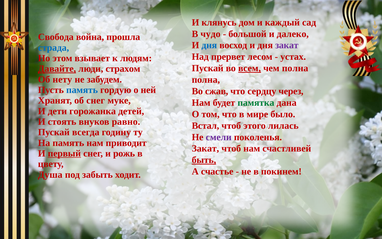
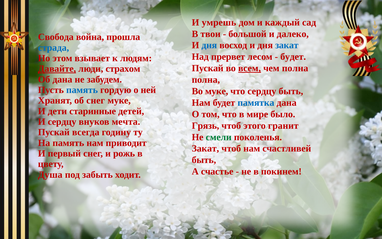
клянусь: клянусь -> умрешь (219, 22)
чудо: чудо -> твои (211, 34)
закат colour: purple -> blue (287, 45)
устах: устах -> будет (293, 57)
Об нету: нету -> дана (62, 79)
Во сжав: сжав -> муке (217, 91)
сердцу через: через -> быть (291, 91)
памятка colour: green -> blue (256, 103)
горожанка: горожанка -> старинные (93, 111)
И стоять: стоять -> сердцу (62, 122)
равно: равно -> мечта (126, 122)
Встал: Встал -> Грязь (205, 125)
лилась: лилась -> гранит (283, 125)
смели colour: purple -> green (219, 137)
первый underline: present -> none (64, 153)
быть underline: present -> none (204, 160)
